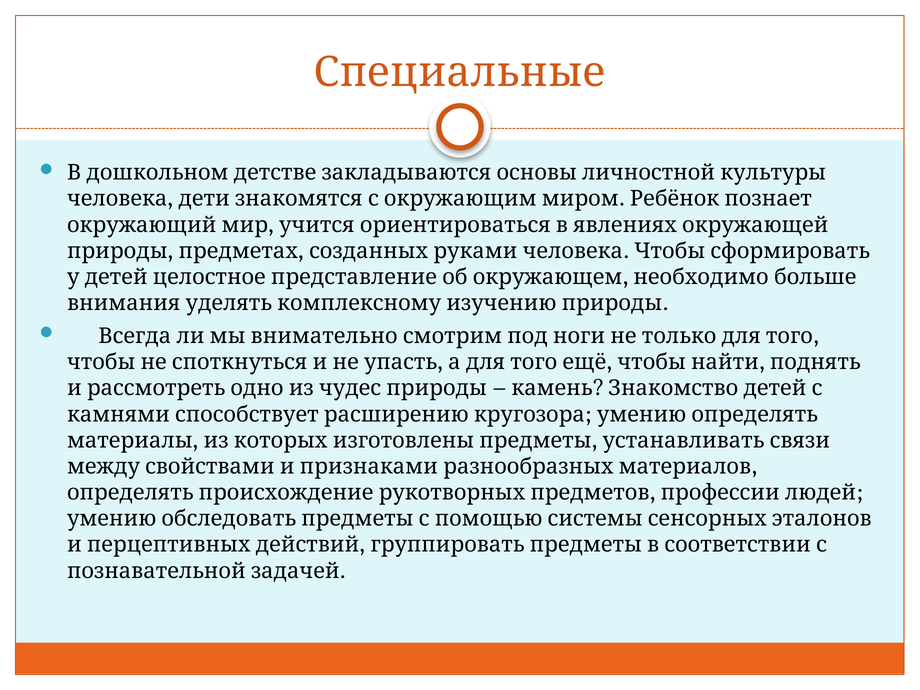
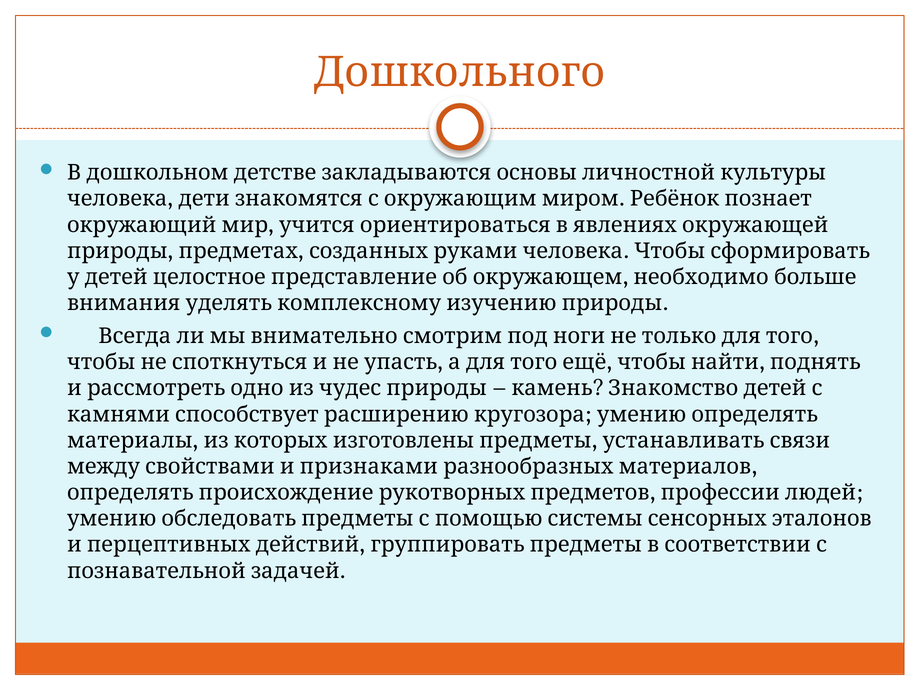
Специальные: Специальные -> Дошкольного (459, 72)
